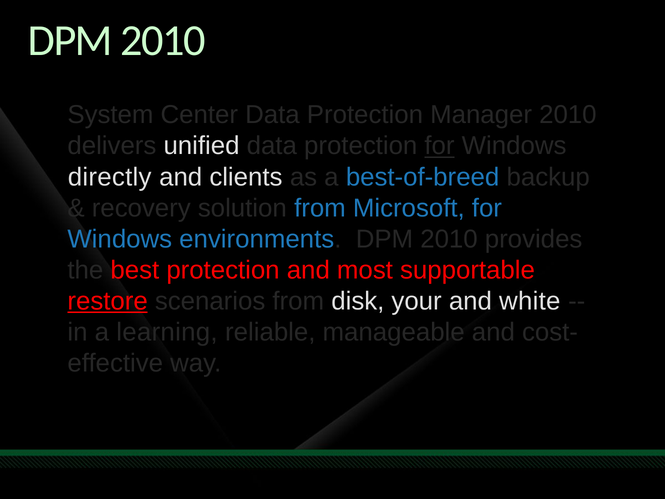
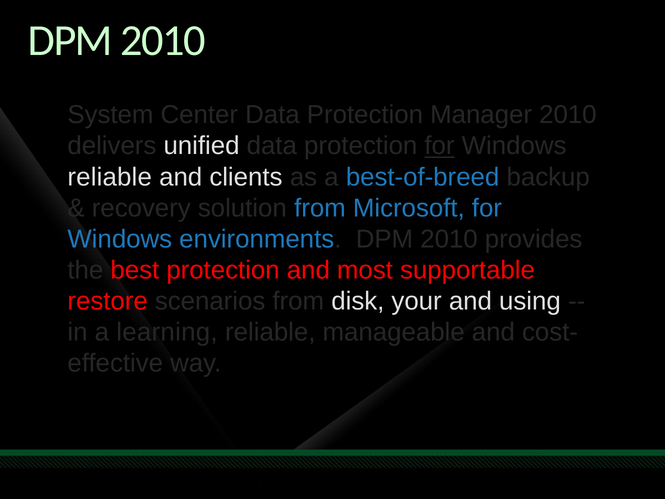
directly: directly -> reliable (110, 177)
restore underline: present -> none (108, 301)
white: white -> using (530, 301)
